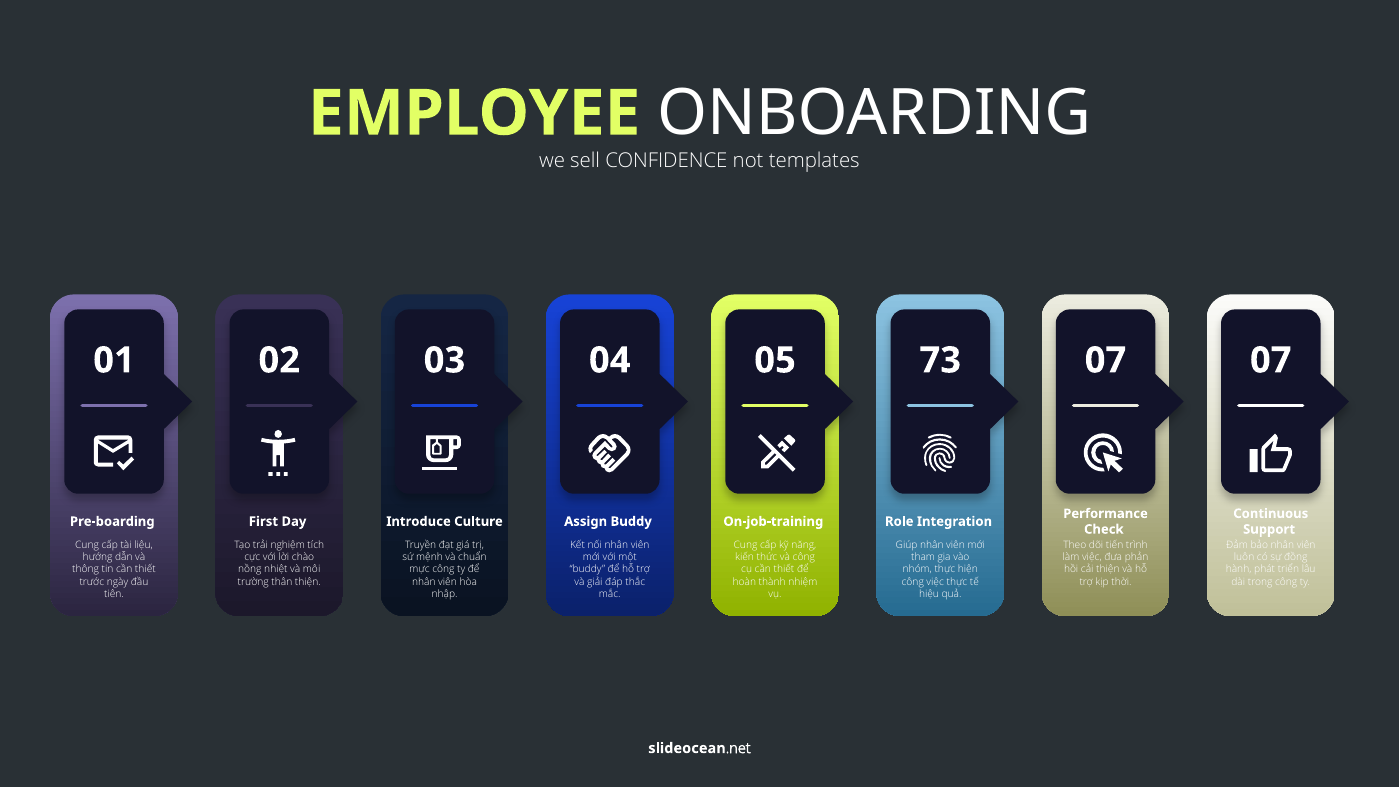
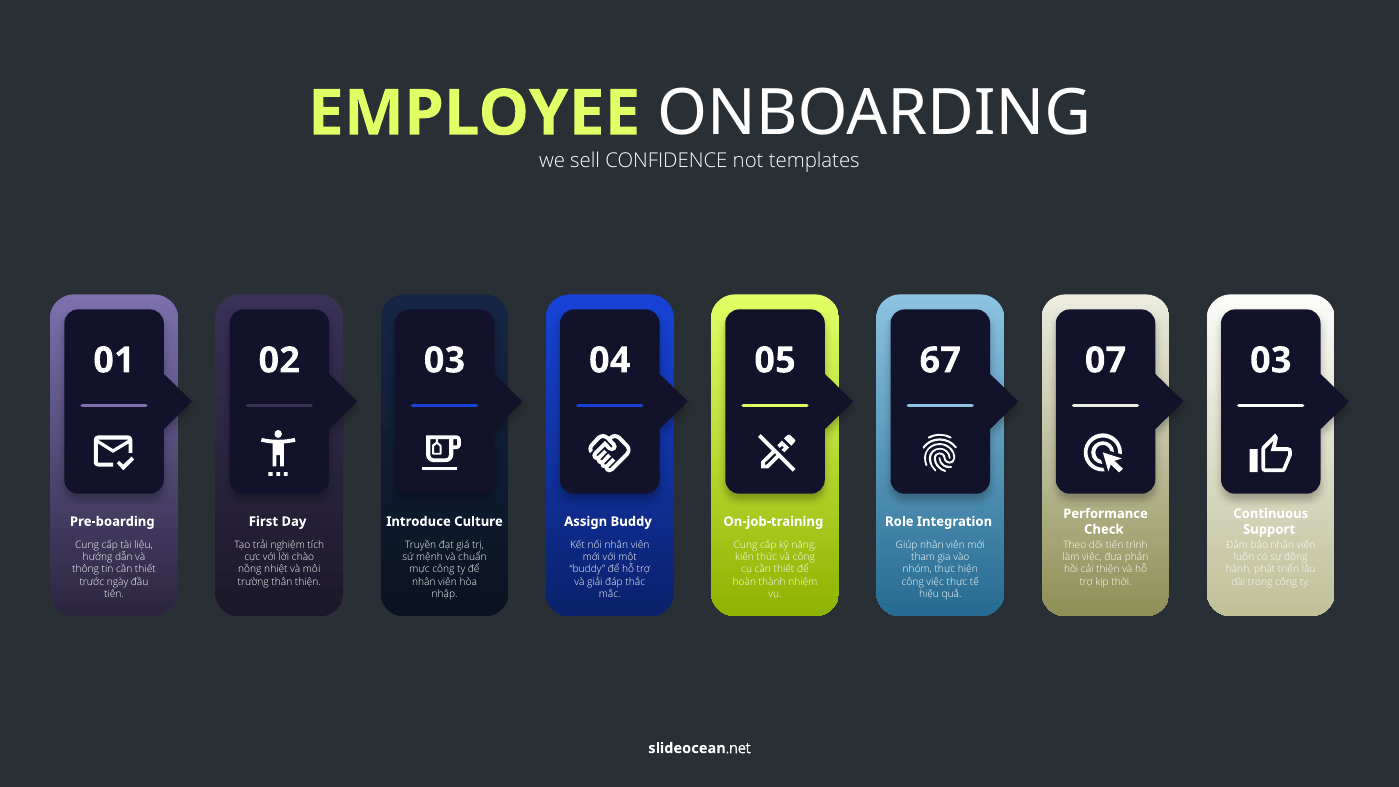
73: 73 -> 67 (940, 360)
04 07: 07 -> 03 (1271, 360)
